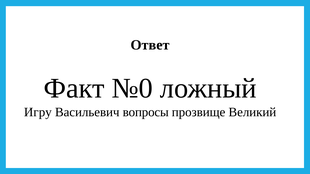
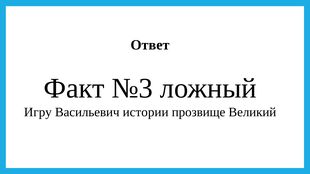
№0: №0 -> №3 (132, 89)
вопросы: вопросы -> истории (146, 112)
